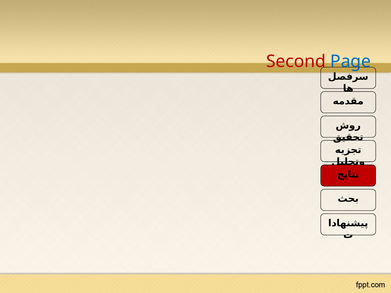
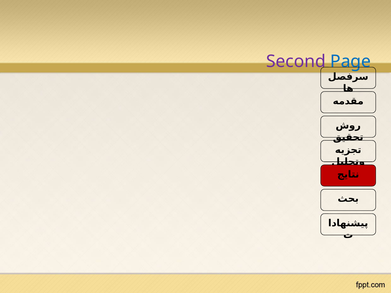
Second colour: red -> purple (296, 61)
